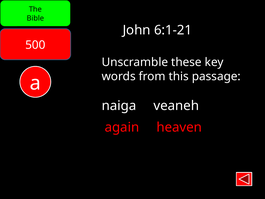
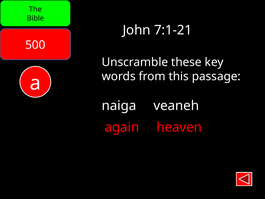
6:1-21: 6:1-21 -> 7:1-21 (173, 30)
